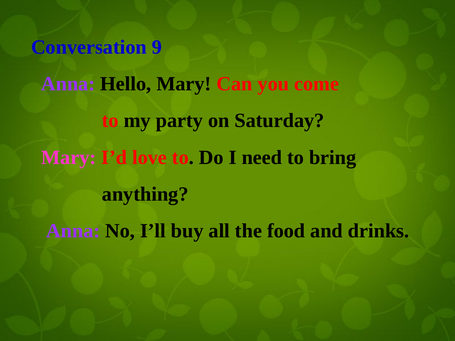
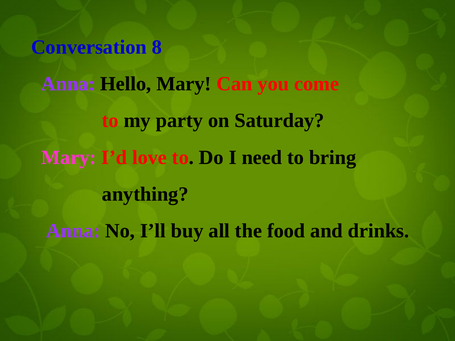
9: 9 -> 8 (157, 47)
